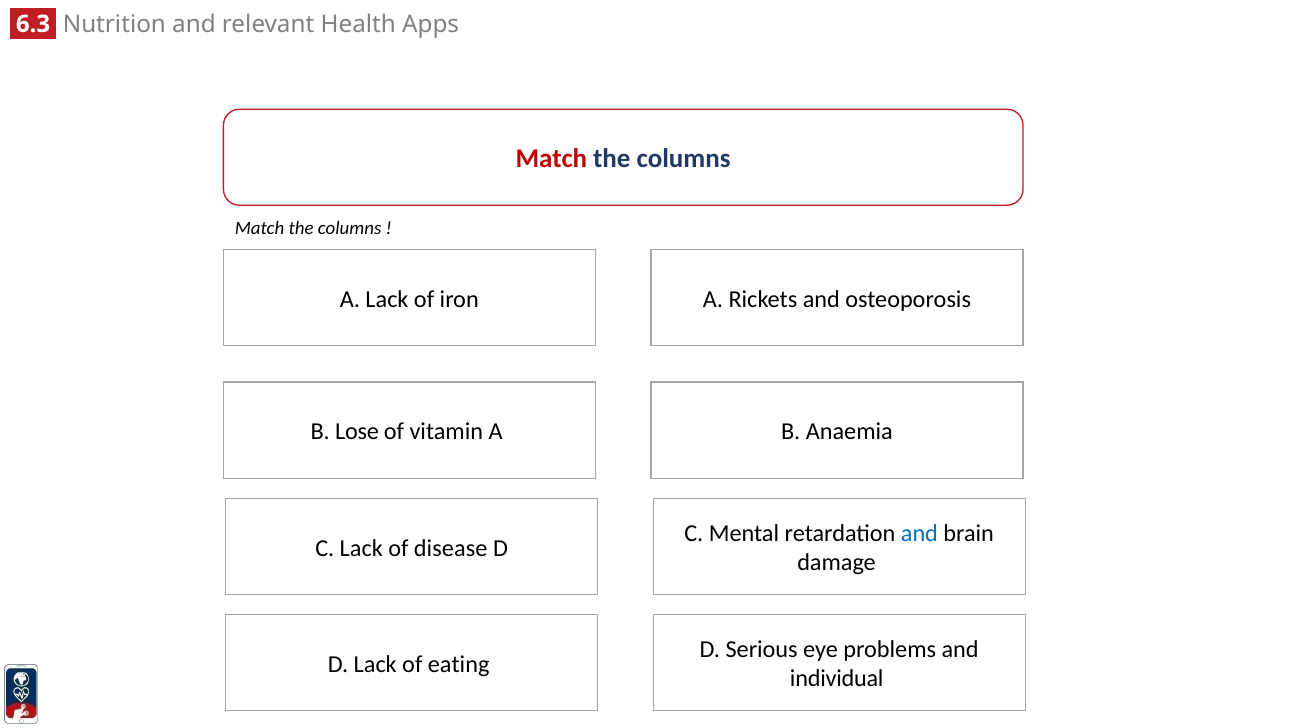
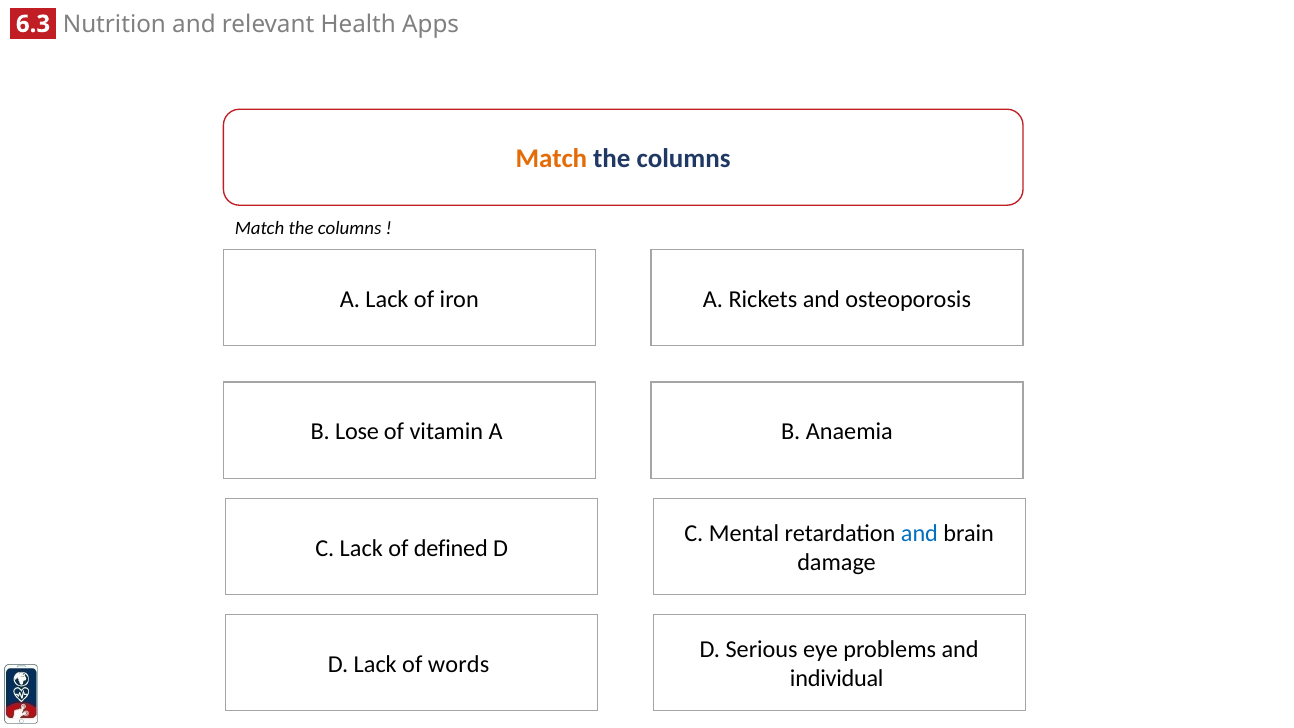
Match colour: red -> orange (551, 159)
disease: disease -> defined (451, 548)
eating: eating -> words (459, 664)
